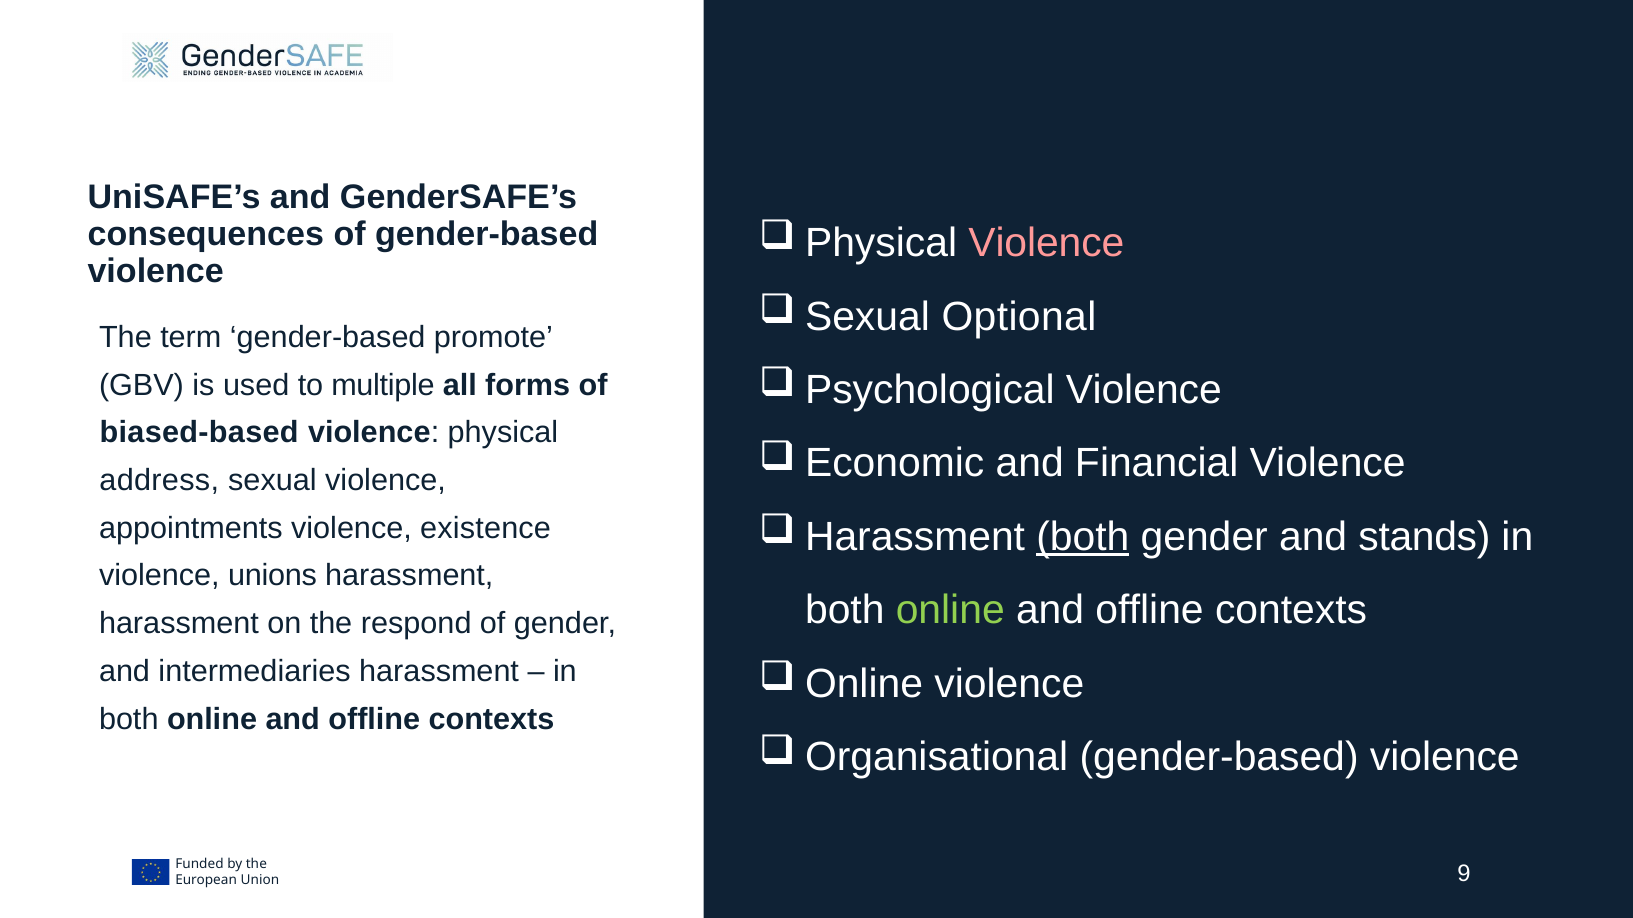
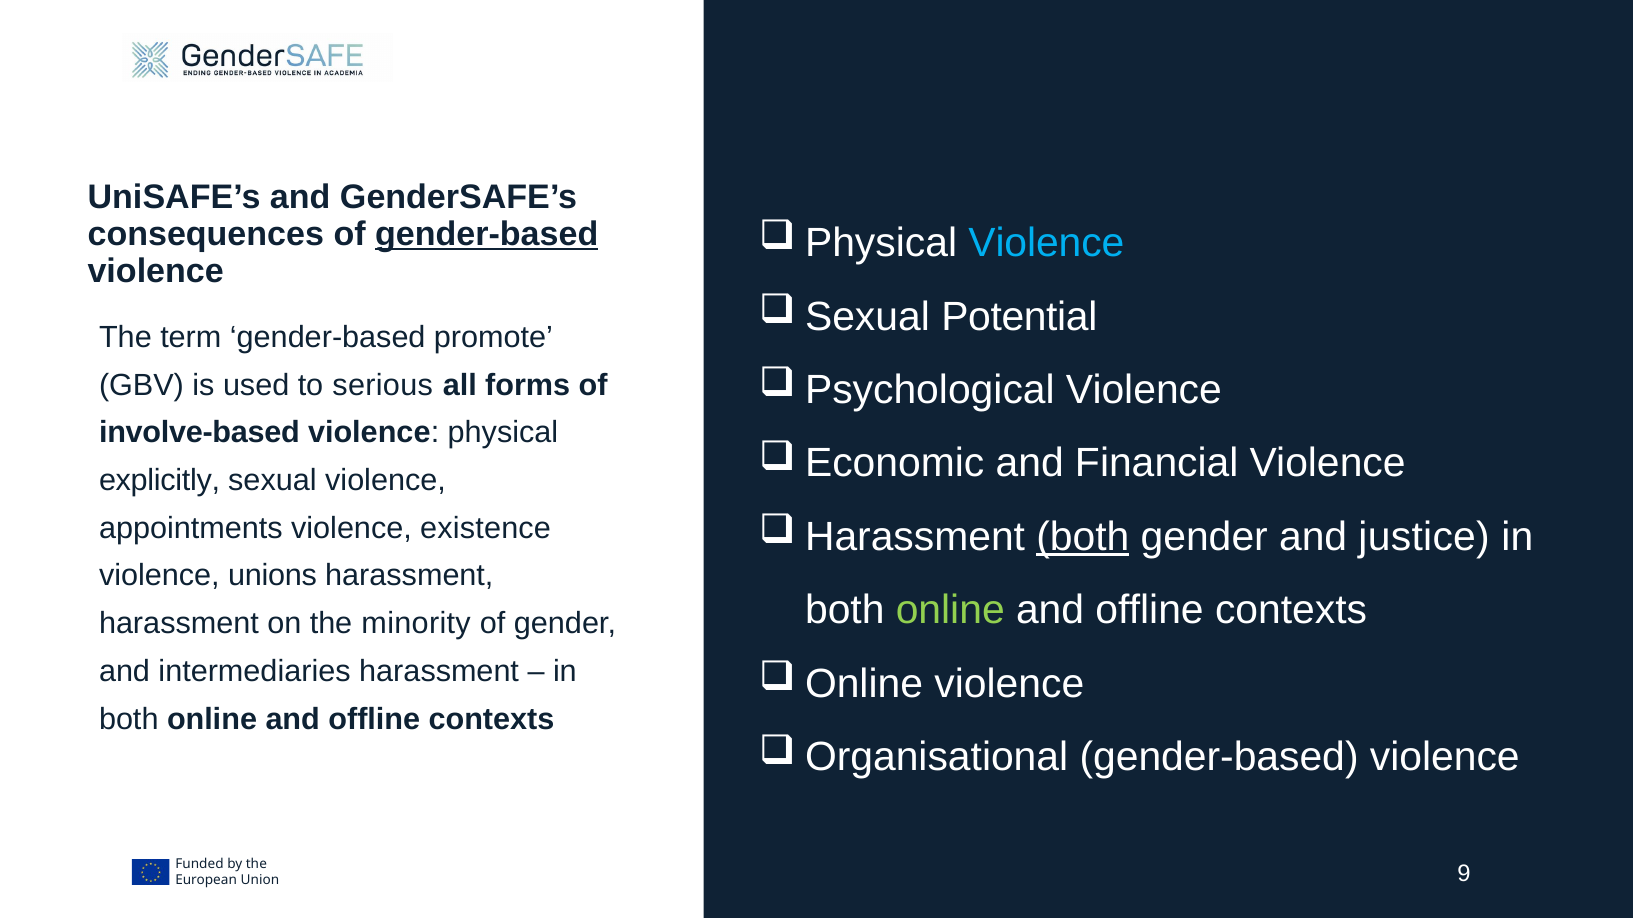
gender-based underline: none -> present (487, 234)
Violence colour: pink -> light blue (1046, 243)
Optional: Optional -> Potential (1019, 317)
multiple: multiple -> serious (383, 385)
biased-based: biased-based -> involve-based (199, 433)
address: address -> explicitly (160, 481)
stands: stands -> justice (1424, 537)
respond: respond -> minority (416, 624)
